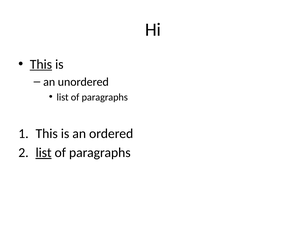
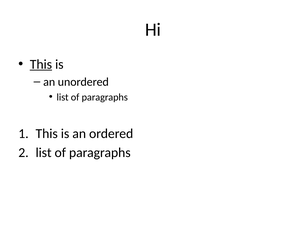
list underline: present -> none (44, 152)
